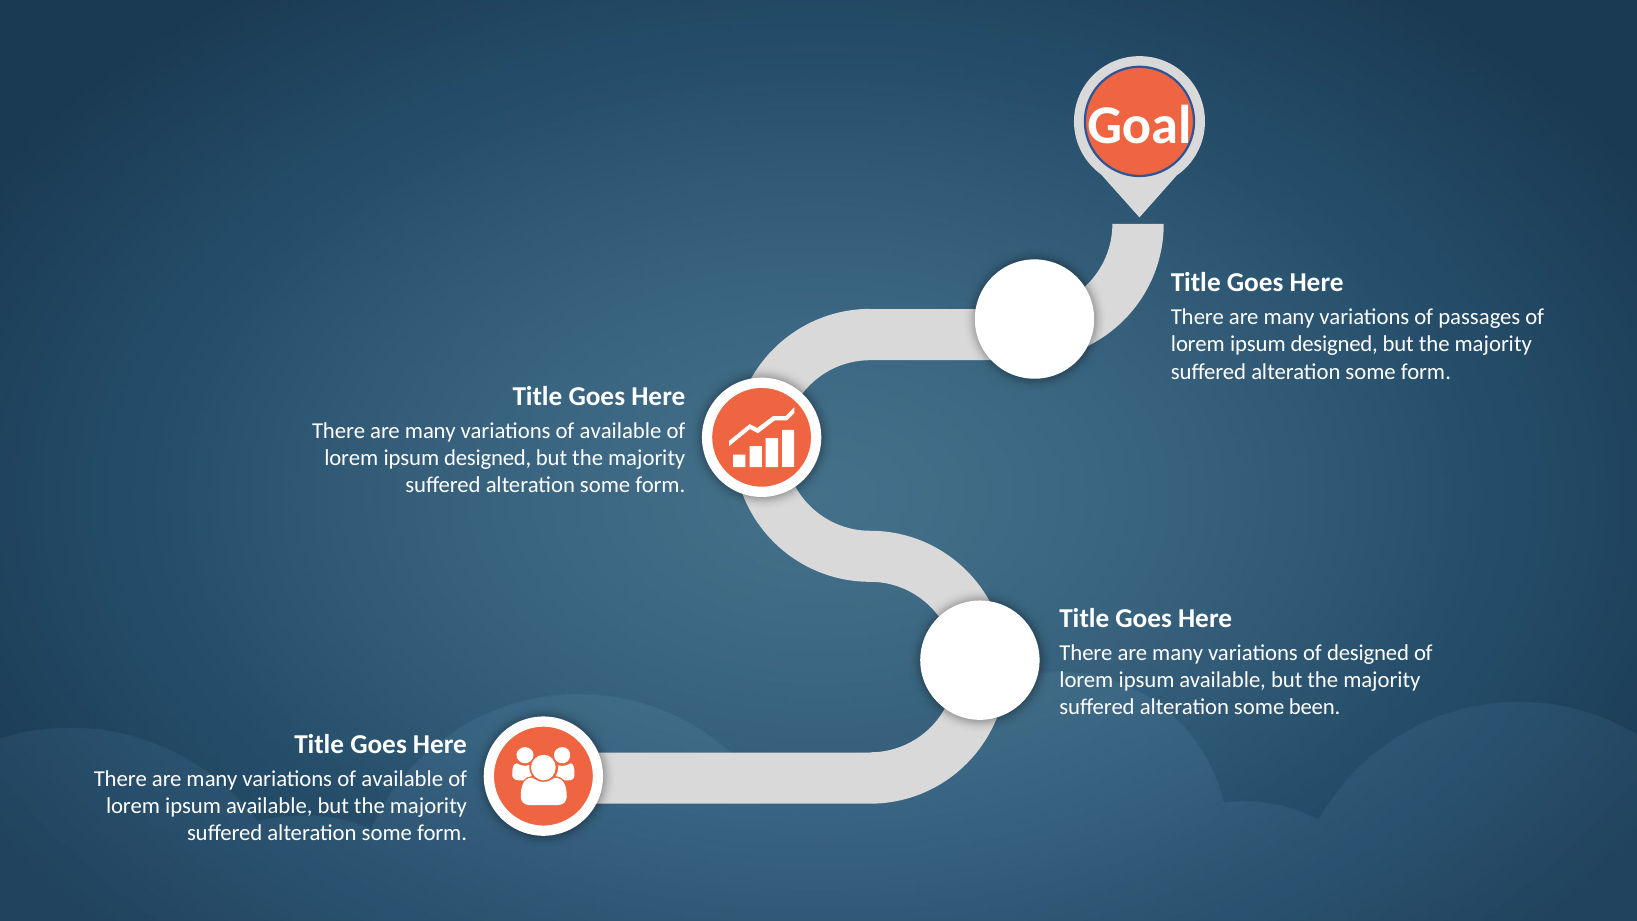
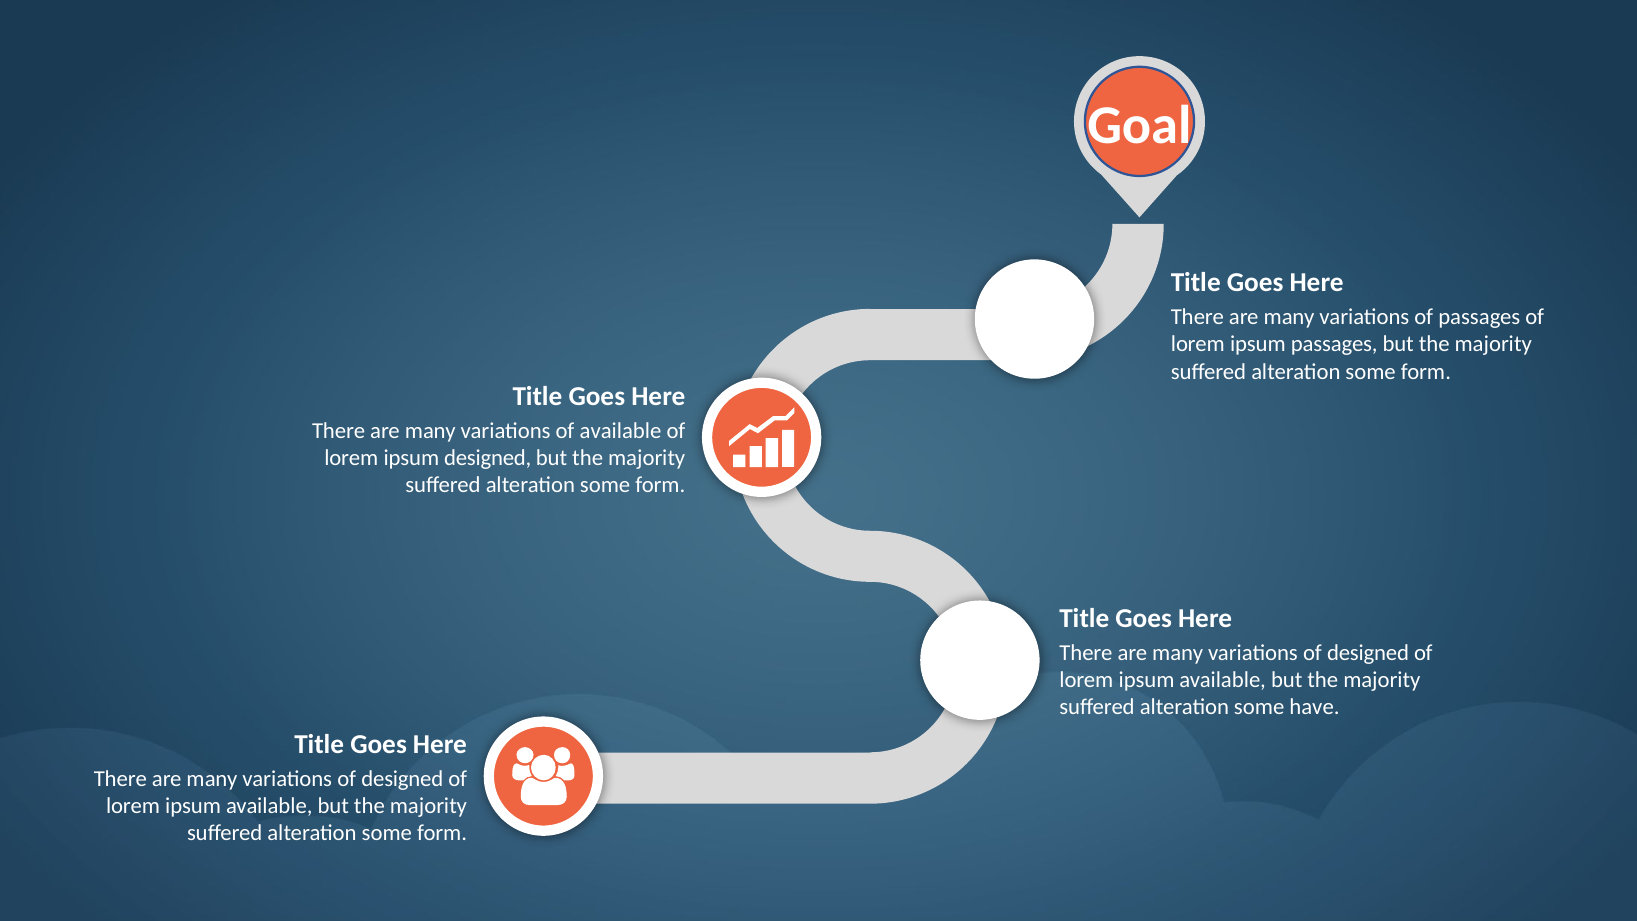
designed: designed -> passages (1334, 344)
been: been -> have (1314, 707)
available: available -> designed (402, 779)
